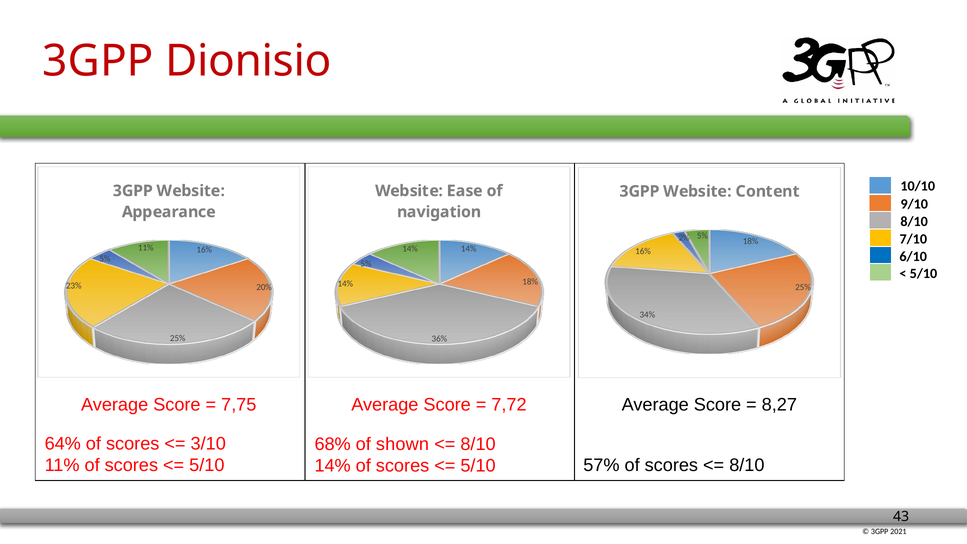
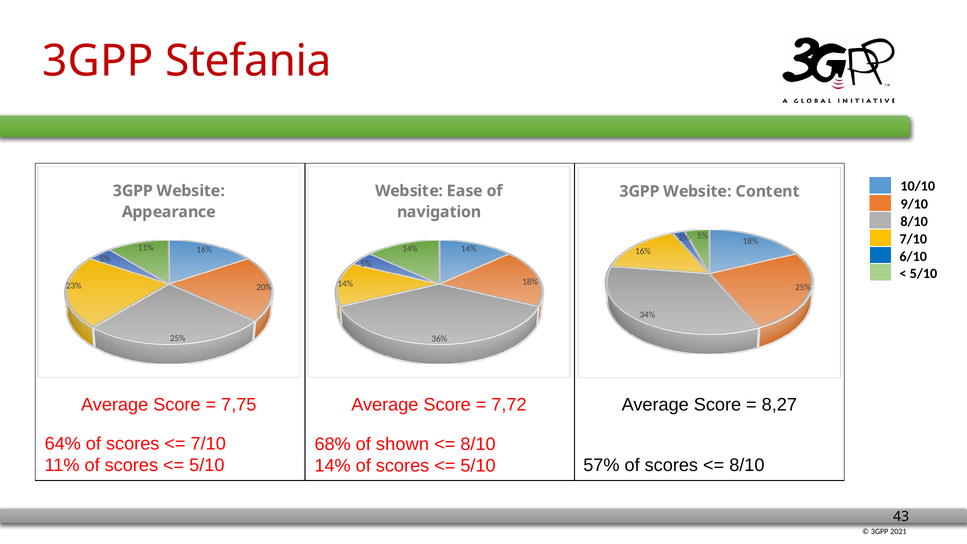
Dionisio: Dionisio -> Stefania (248, 61)
3/10: 3/10 -> 7/10 (208, 444)
